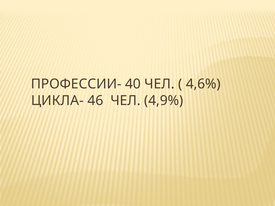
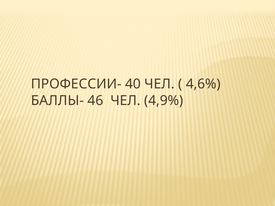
ЦИКЛА-: ЦИКЛА- -> БАЛЛЫ- (57, 101)
